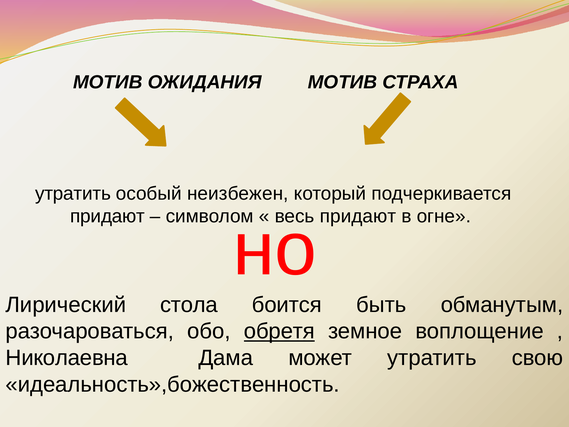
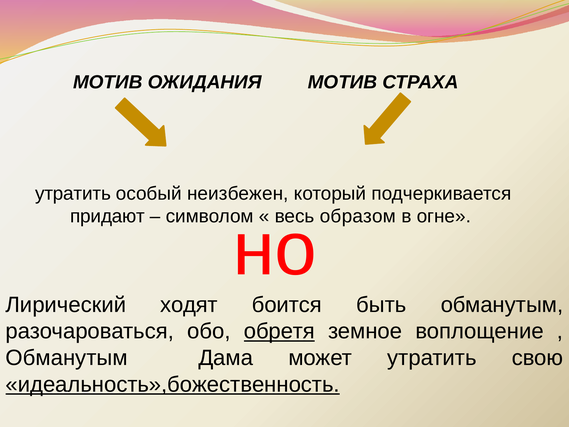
придают: придают -> образом (358, 216)
стола: стола -> ходят (189, 305)
Николаевна: Николаевна -> Обманутым (67, 358)
идеальность»,божественность underline: none -> present (173, 384)
